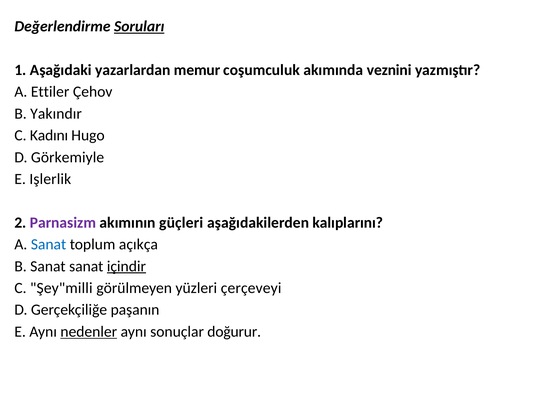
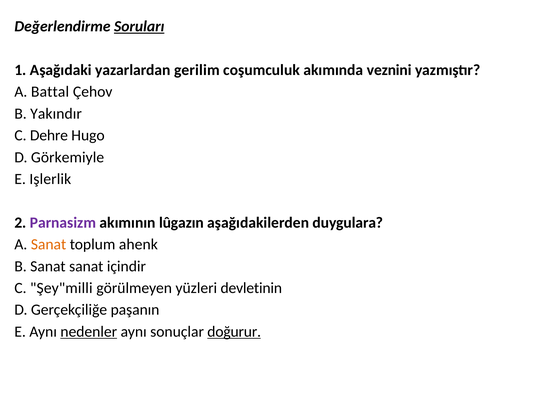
memur: memur -> gerilim (197, 70)
Ettiler: Ettiler -> Battal (50, 92)
Kadını: Kadını -> Dehre (49, 135)
güçleri: güçleri -> lûgazın (181, 223)
kalıplarını: kalıplarını -> duygulara (348, 223)
Sanat colour: blue -> orange (49, 244)
açıkça: açıkça -> ahenk (138, 244)
içindir underline: present -> none (126, 266)
çerçeveyi: çerçeveyi -> devletinin (251, 288)
doğurur underline: none -> present (234, 332)
